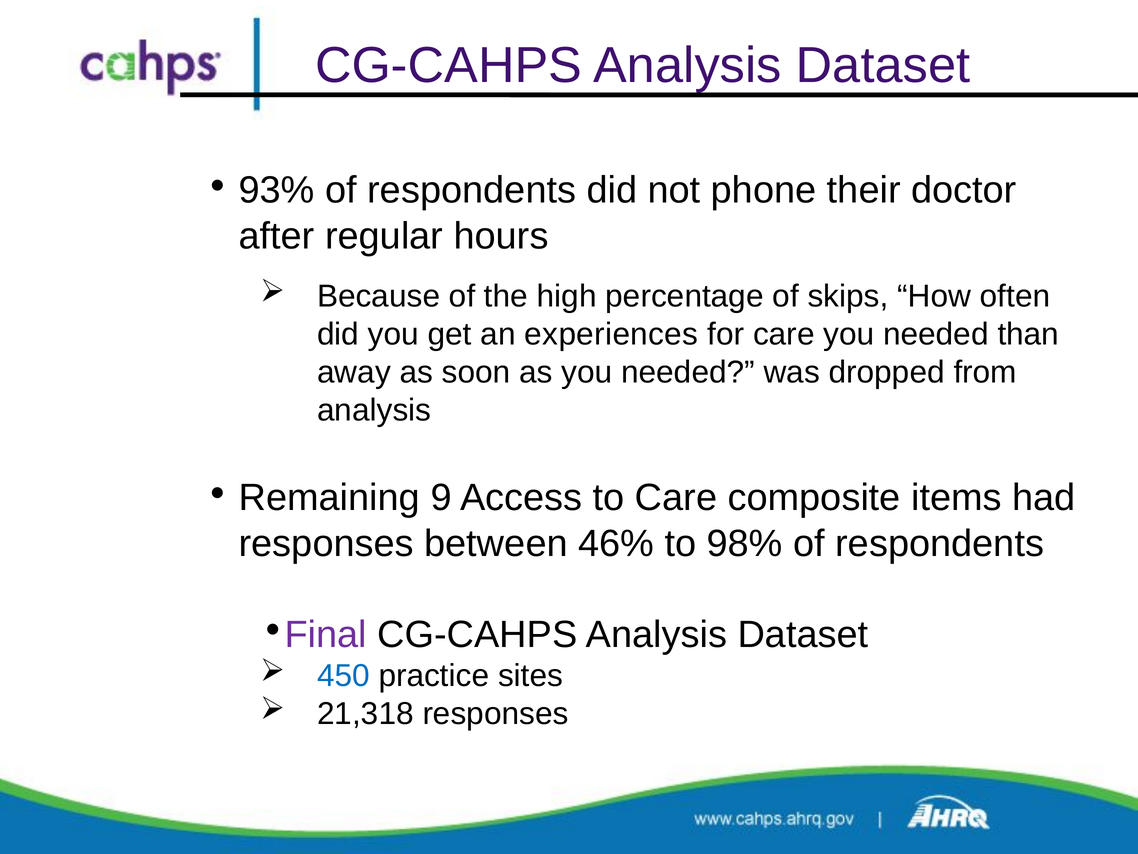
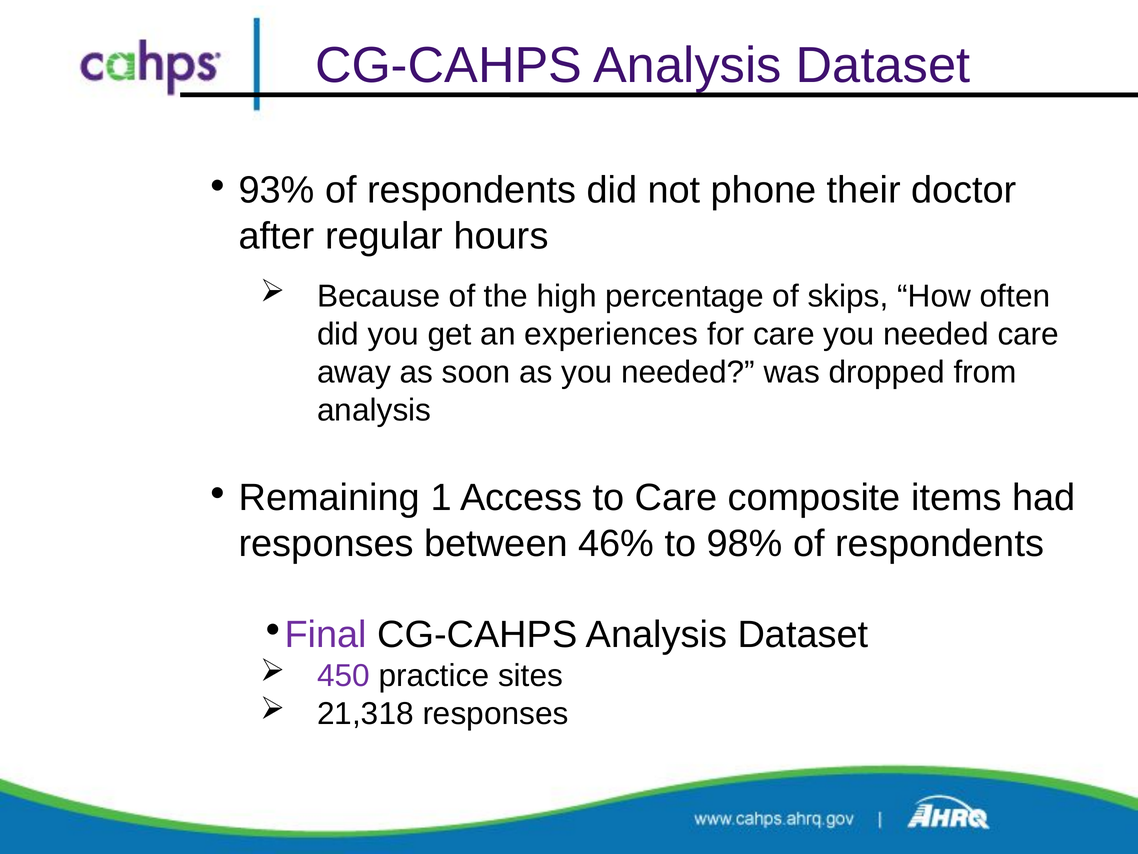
needed than: than -> care (1028, 334)
9: 9 -> 1 (441, 498)
450 colour: blue -> purple (343, 675)
